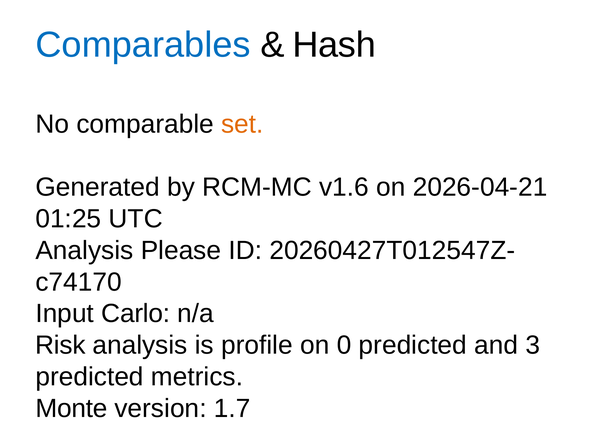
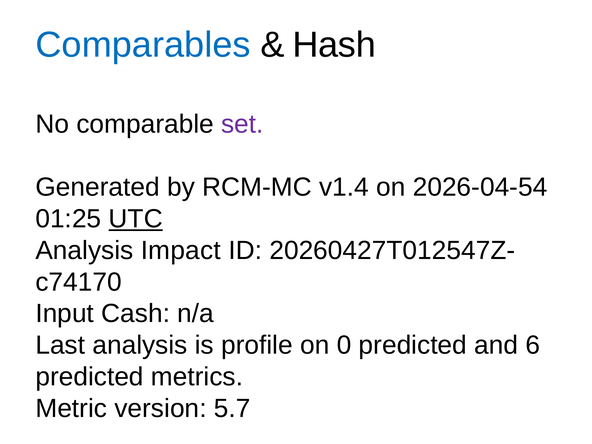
set colour: orange -> purple (242, 124)
v1.6: v1.6 -> v1.4 (344, 187)
2026-04-21: 2026-04-21 -> 2026-04-54 (480, 187)
UTC underline: none -> present (136, 219)
Please: Please -> Impact (181, 250)
Carlo: Carlo -> Cash (136, 314)
Risk: Risk -> Last (60, 345)
3: 3 -> 6 (533, 345)
Monte: Monte -> Metric (71, 408)
1.7: 1.7 -> 5.7 (232, 408)
